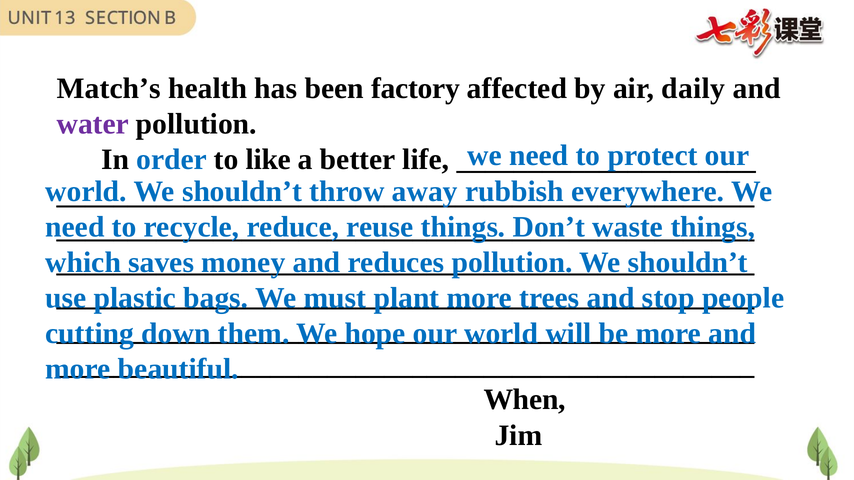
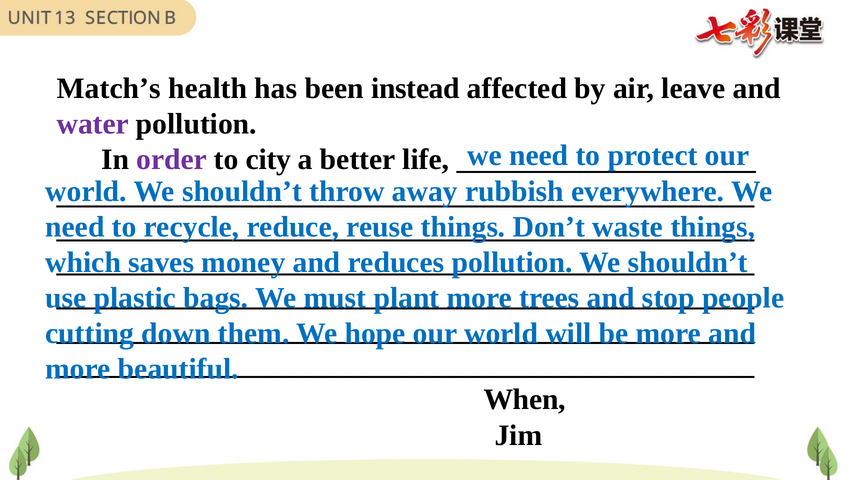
factory: factory -> instead (415, 88)
daily: daily -> leave (693, 88)
order colour: blue -> purple (172, 160)
like: like -> city (268, 160)
